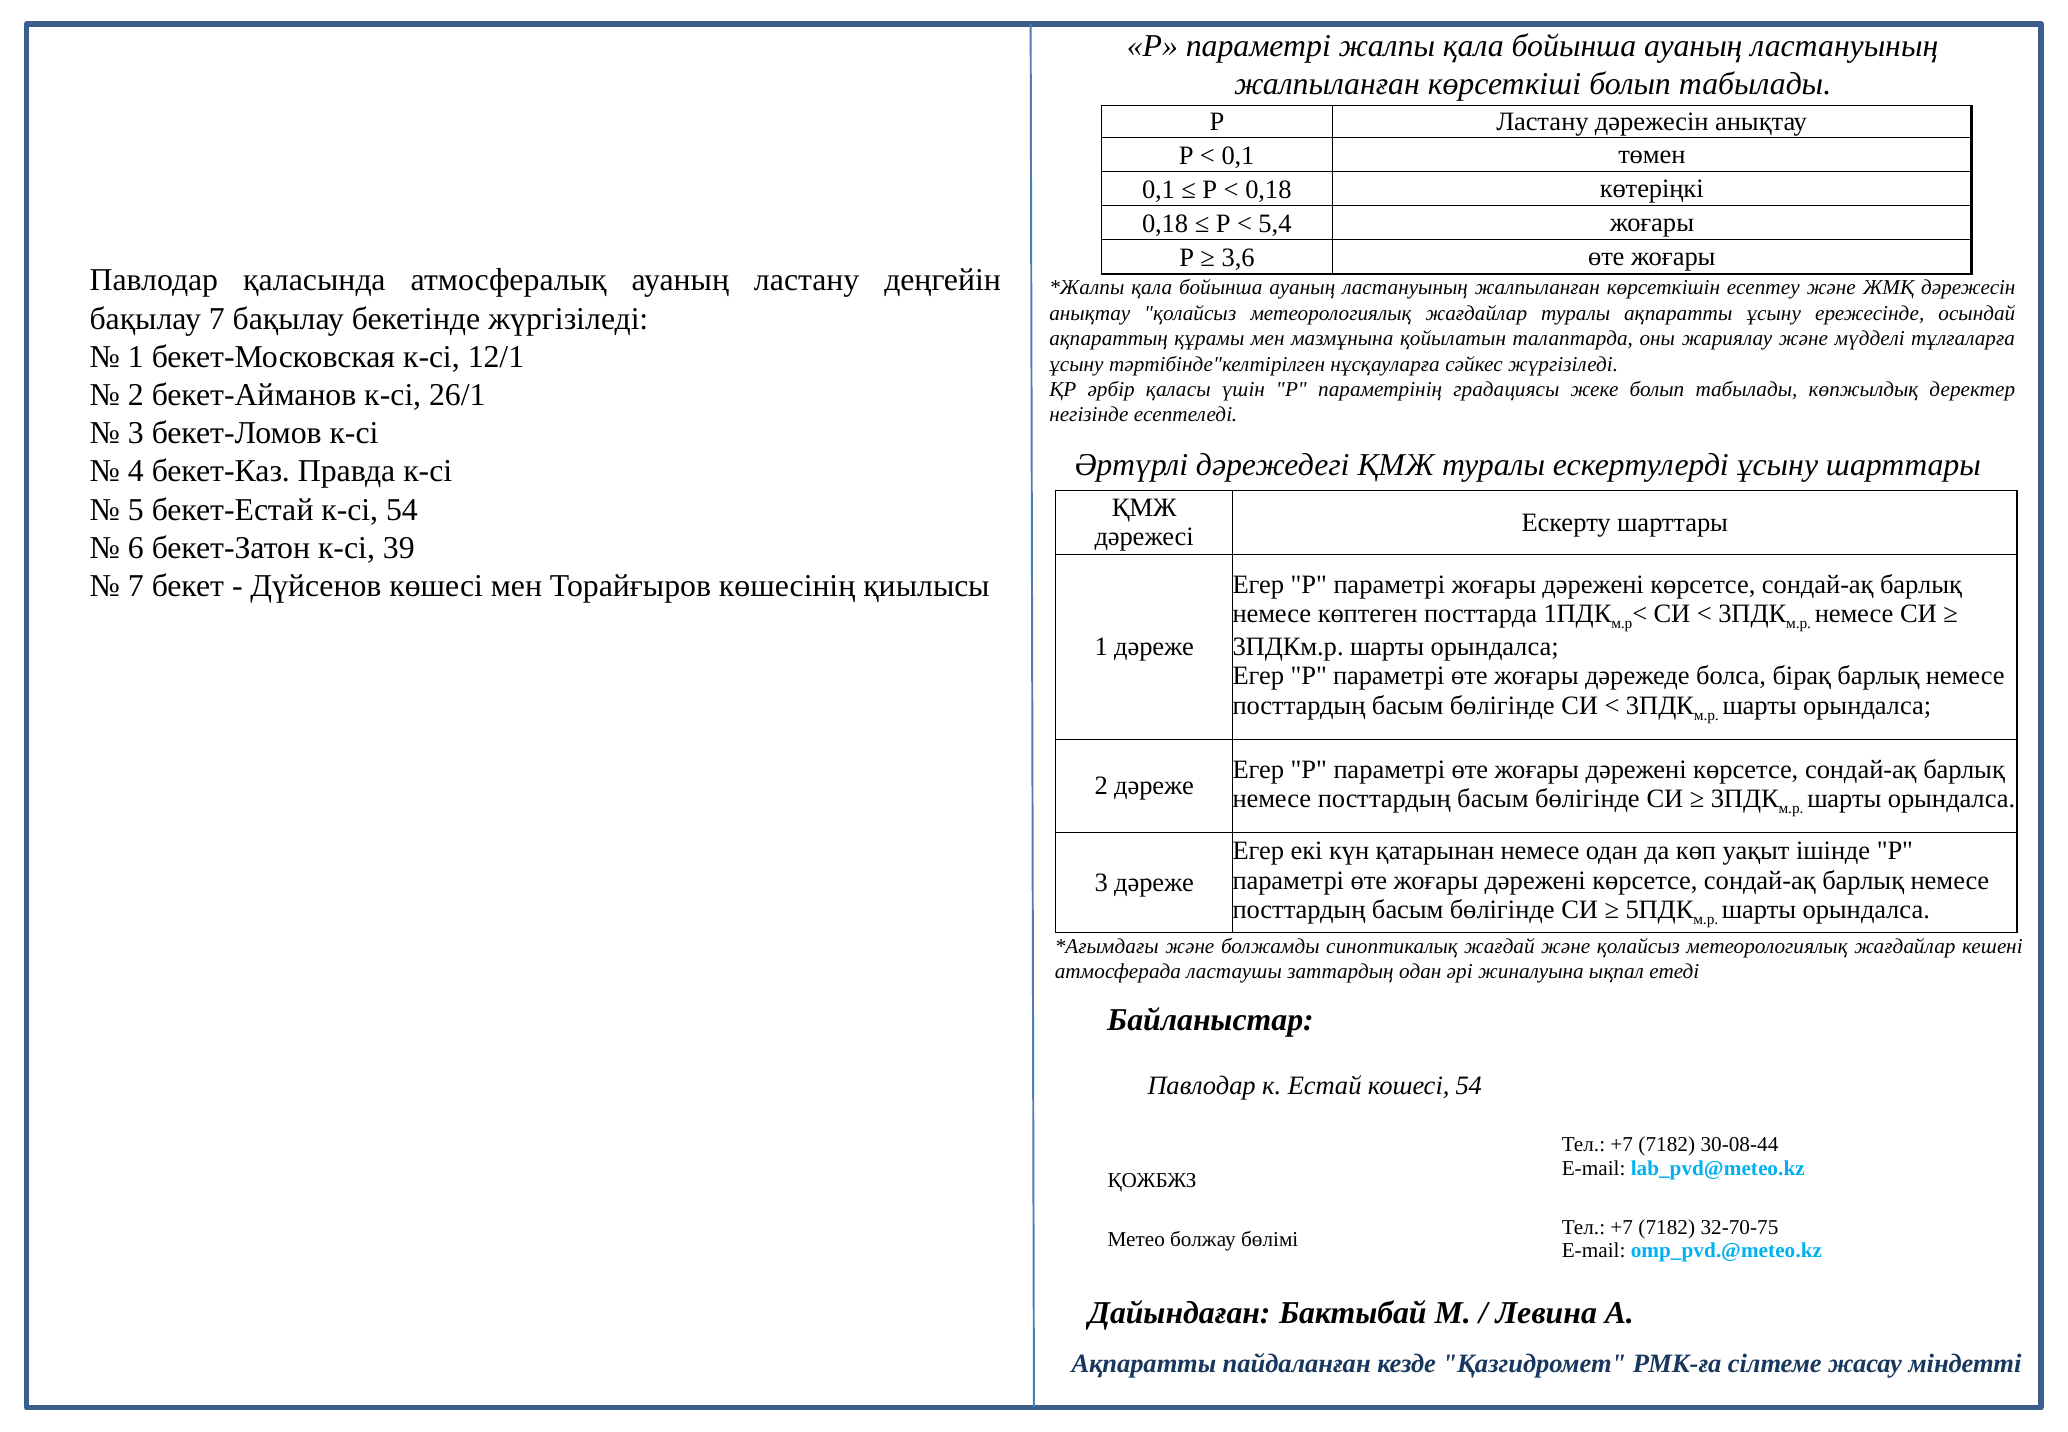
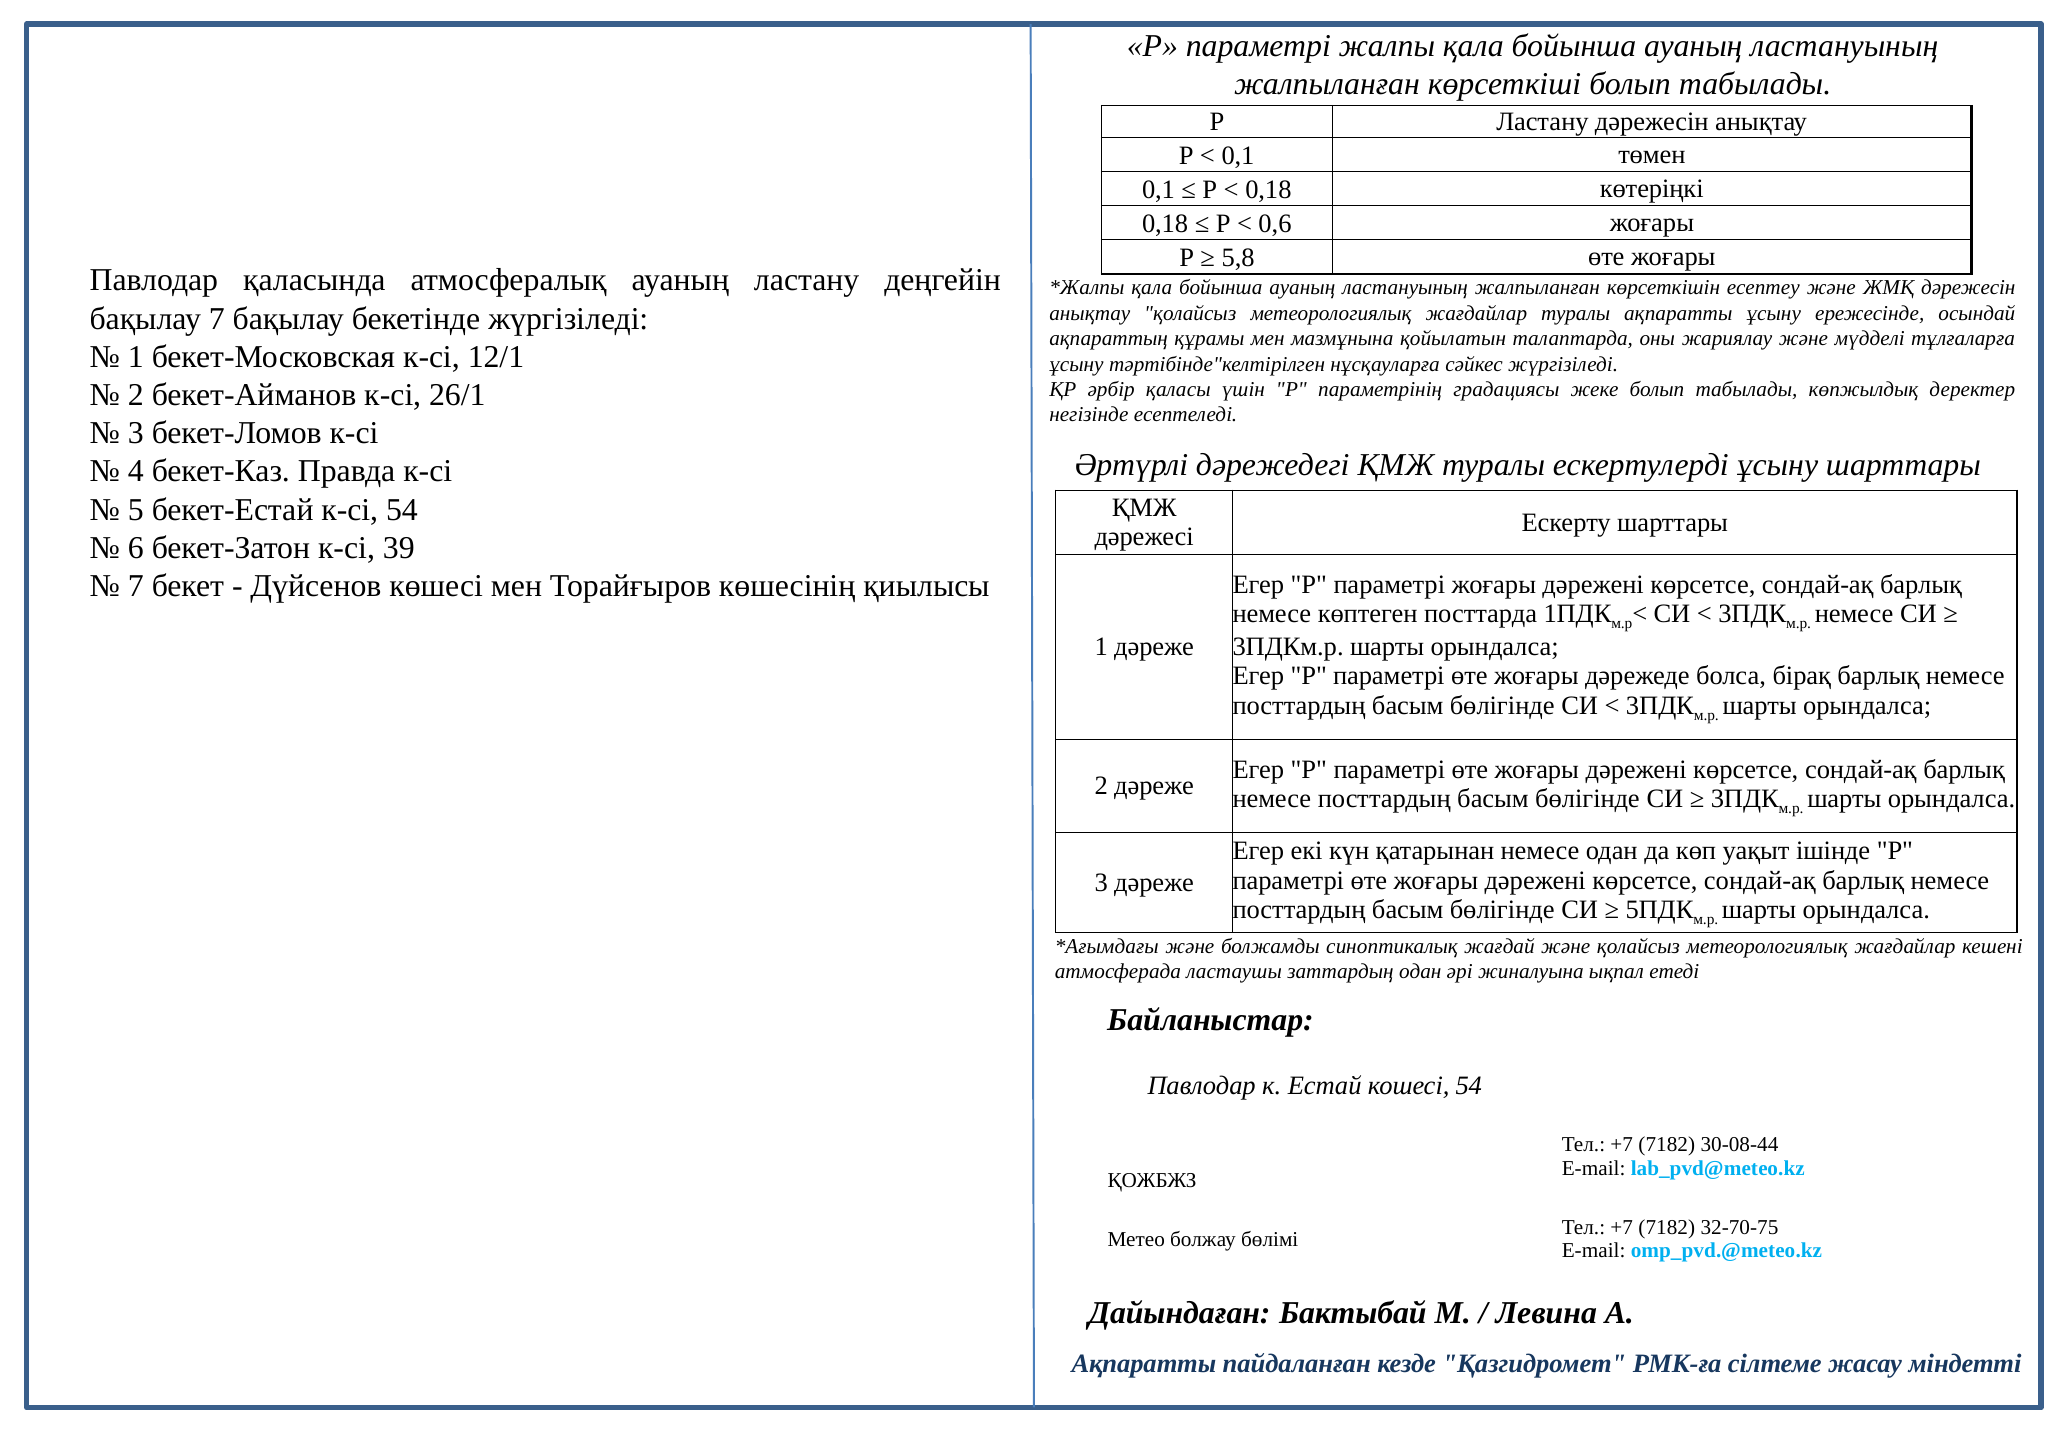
5,4: 5,4 -> 0,6 (1275, 224)
3,6: 3,6 -> 5,8 (1238, 258)
